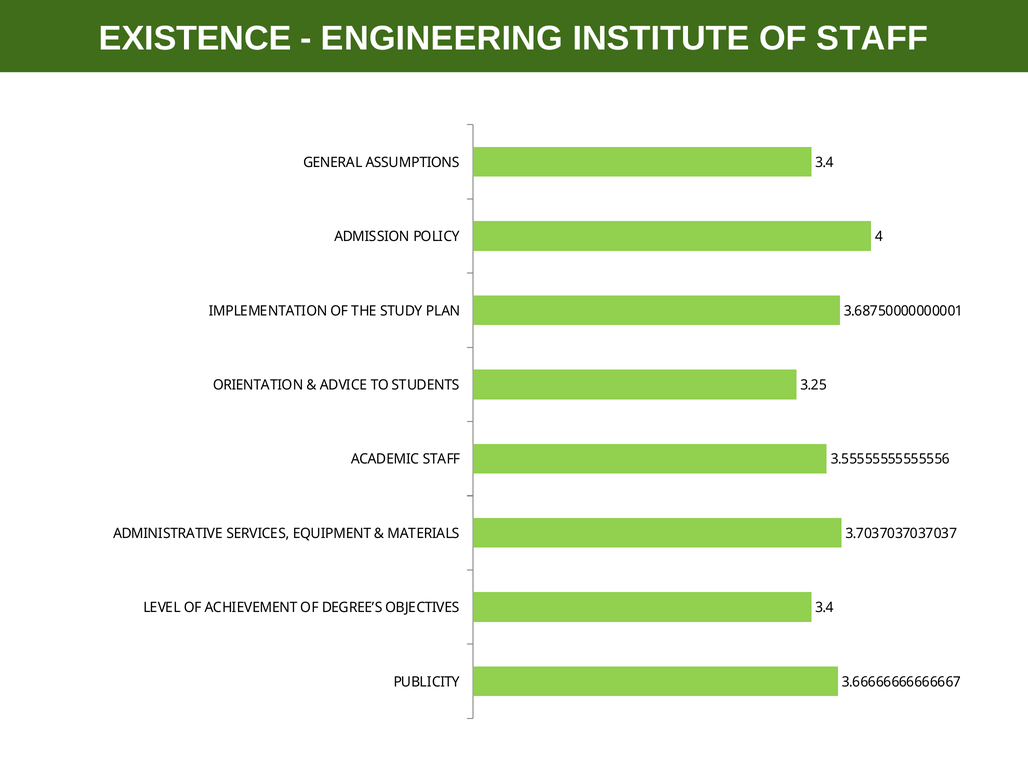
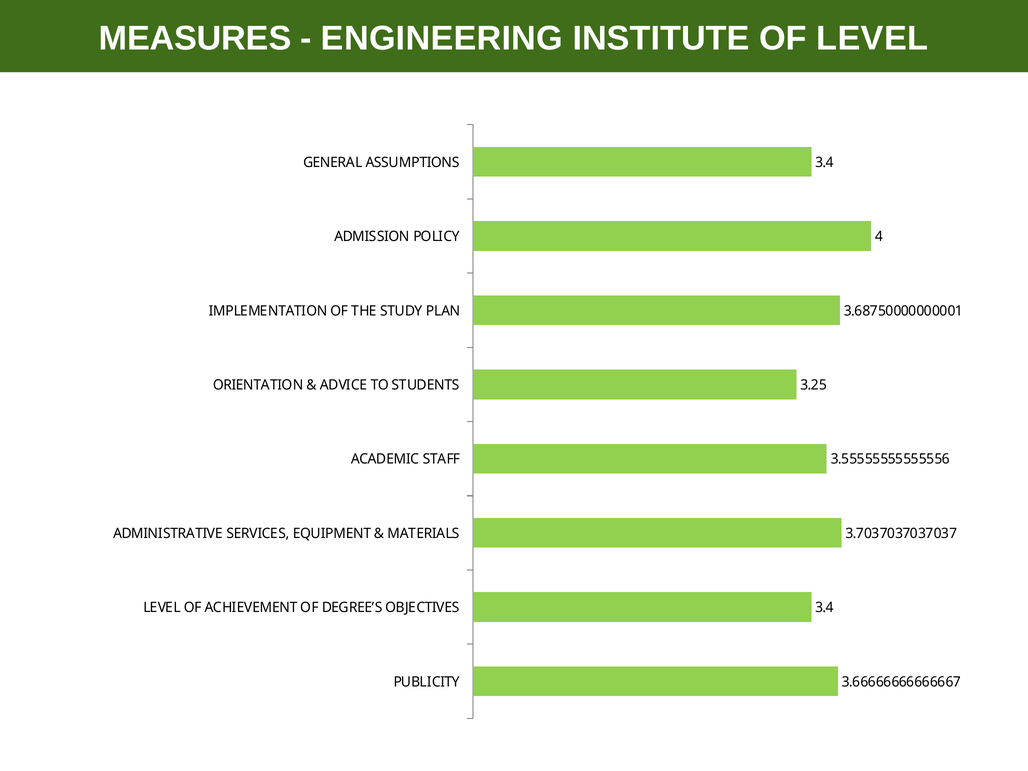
EXISTENCE: EXISTENCE -> MEASURES (195, 39)
OF STAFF: STAFF -> LEVEL (872, 39)
